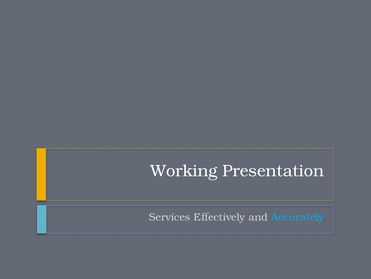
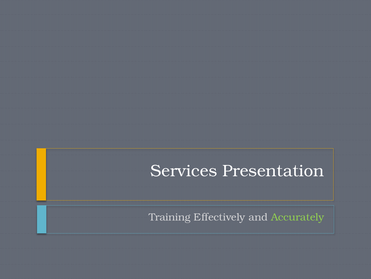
Working: Working -> Services (184, 171)
Services: Services -> Training (170, 217)
Accurately colour: light blue -> light green (298, 217)
